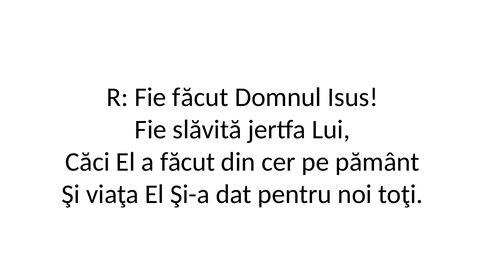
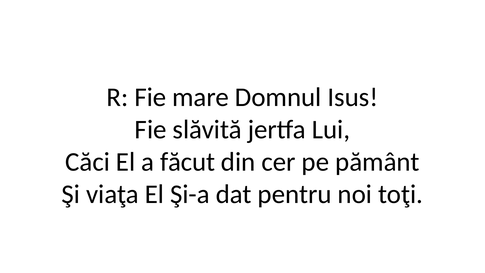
Fie făcut: făcut -> mare (201, 97)
